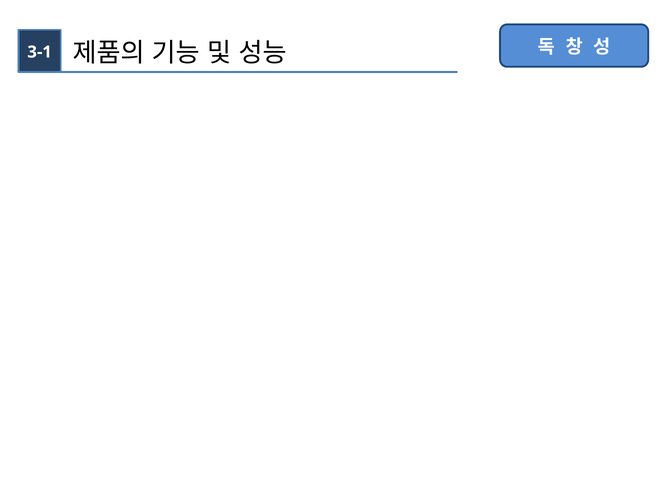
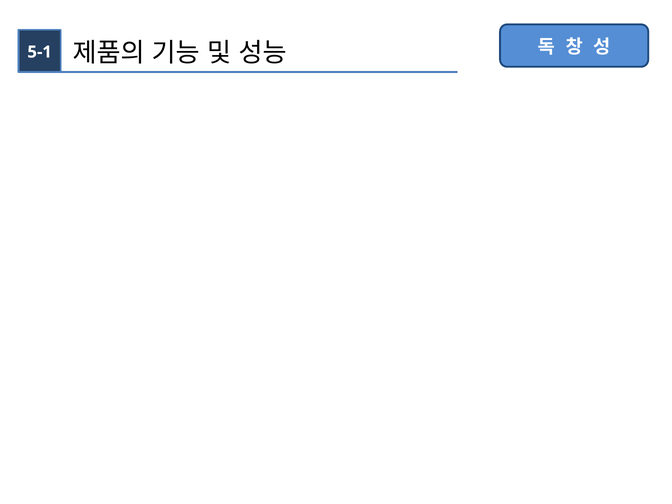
3-1: 3-1 -> 5-1 (40, 52)
